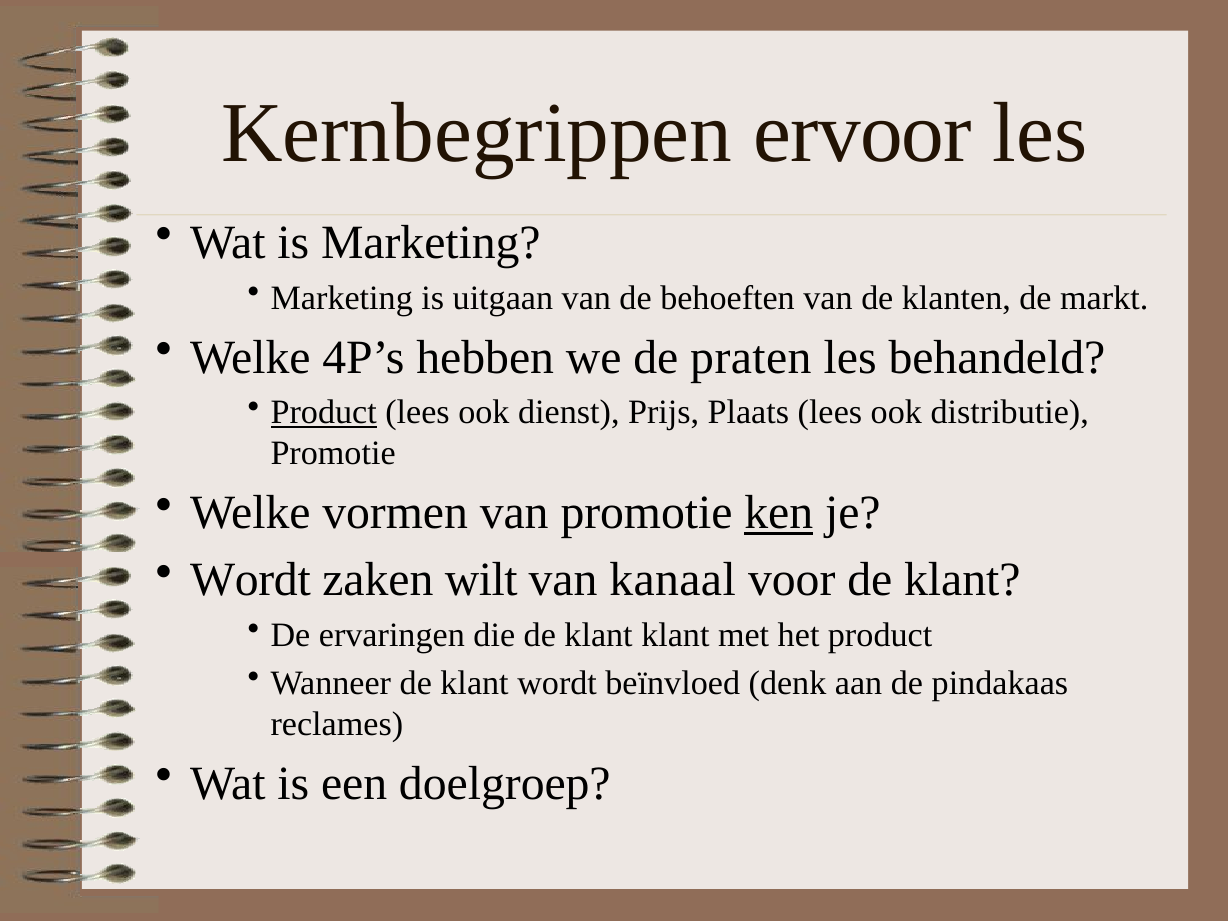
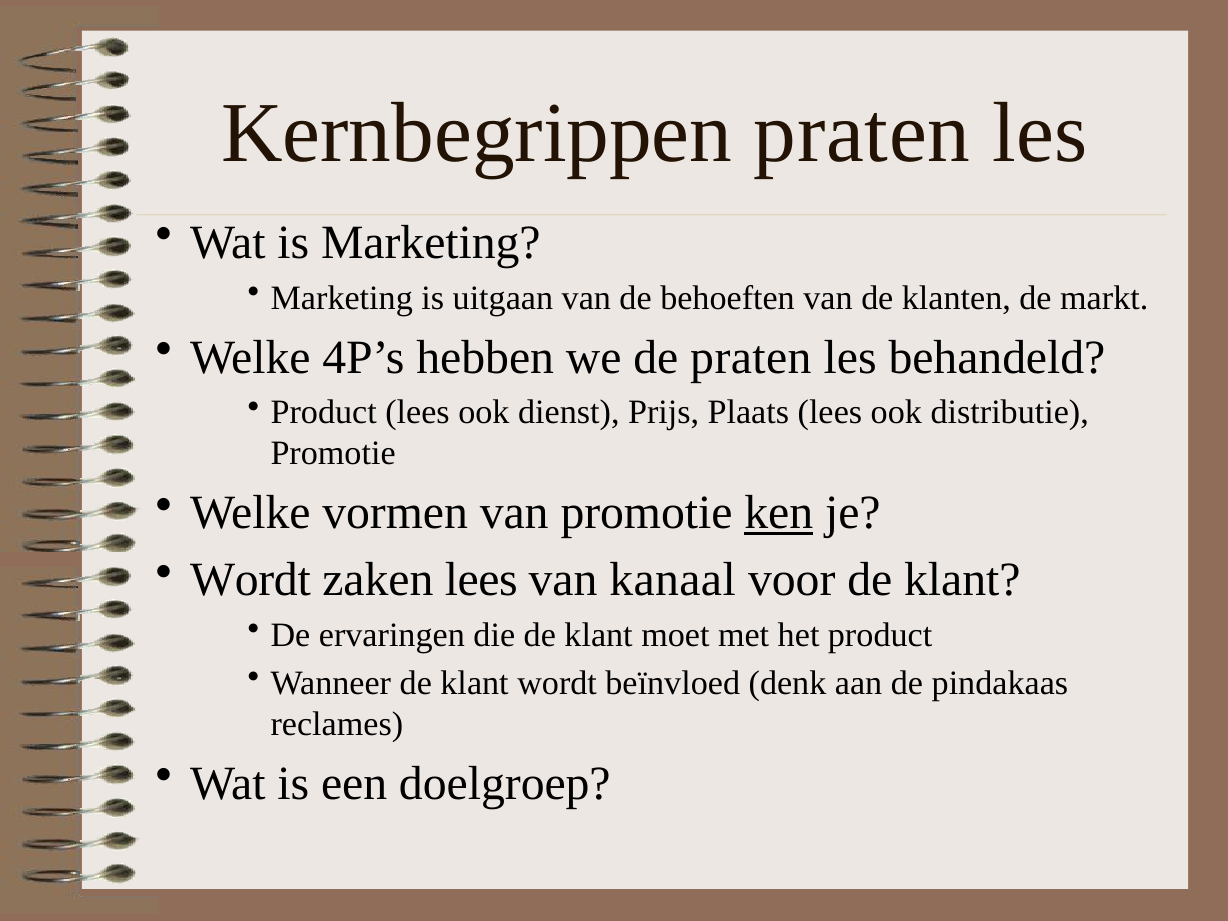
Kernbegrippen ervoor: ervoor -> praten (862, 134)
Product underline: present -> none (324, 412)
zaken wilt: wilt -> lees (481, 580)
klant klant: klant -> moet (675, 635)
